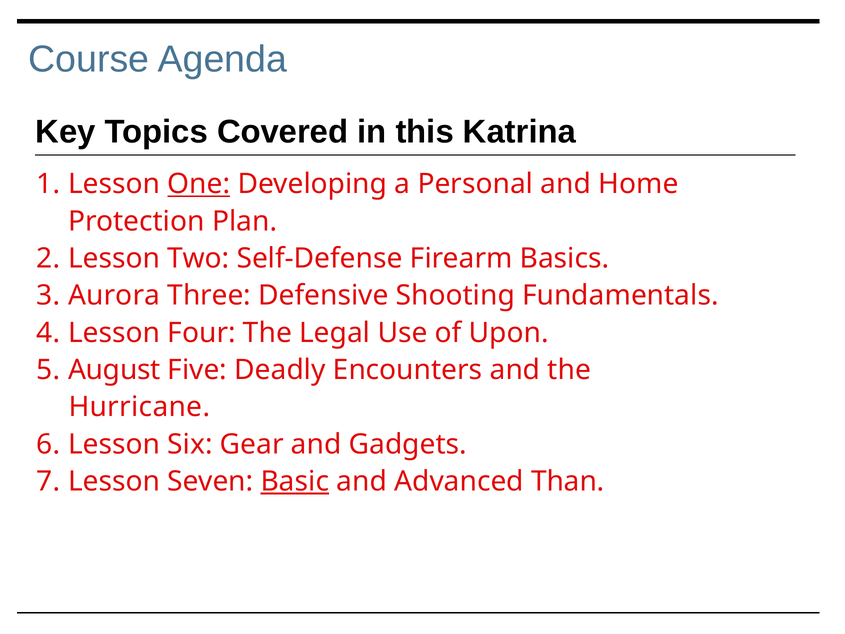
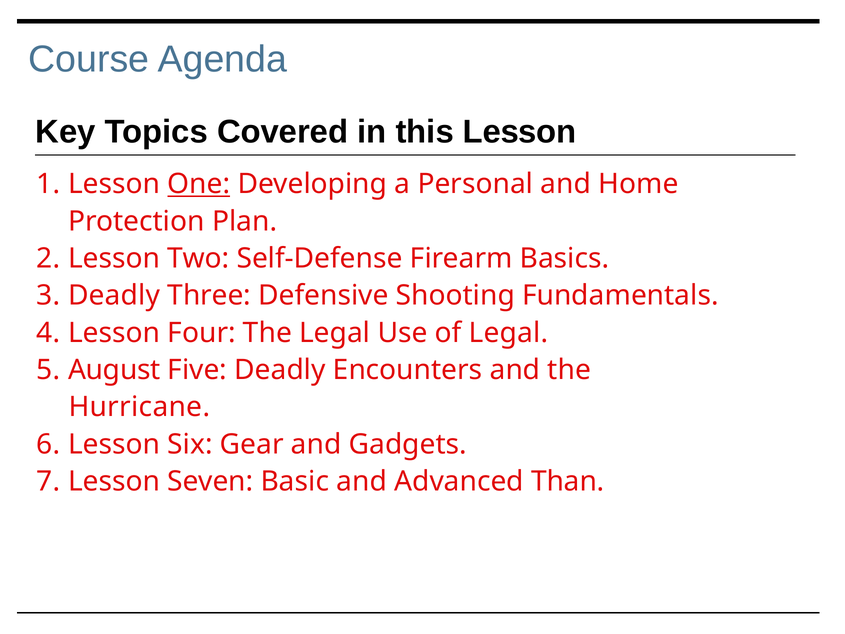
this Katrina: Katrina -> Lesson (520, 132)
Aurora: Aurora -> Deadly (114, 295)
of Upon: Upon -> Legal (509, 333)
Basic underline: present -> none (295, 481)
